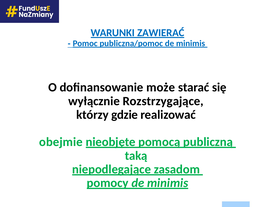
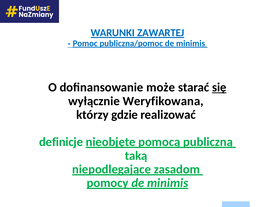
ZAWIERAĆ: ZAWIERAĆ -> ZAWARTEJ (161, 33)
się underline: none -> present (219, 87)
Rozstrzygające: Rozstrzygające -> Weryfikowana (163, 101)
obejmie: obejmie -> definicje (61, 141)
